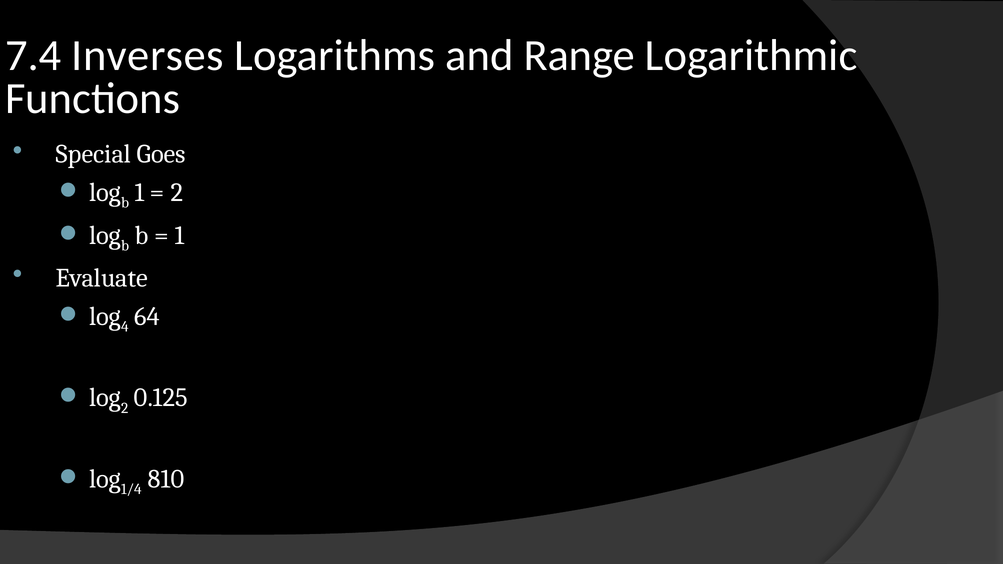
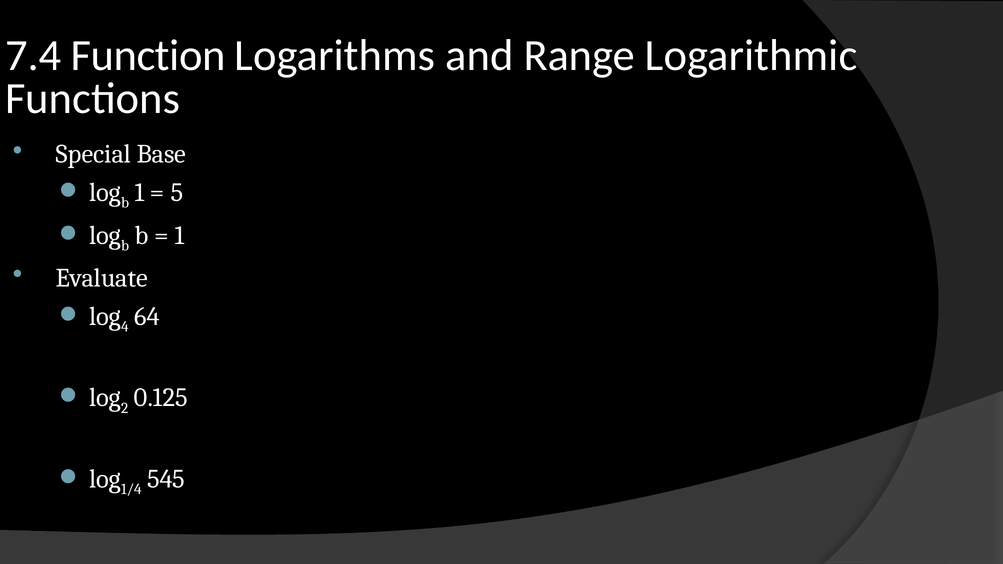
Inverses: Inverses -> Function (148, 56)
Goes: Goes -> Base (161, 154)
2: 2 -> 5 (177, 193)
810: 810 -> 545 (166, 479)
